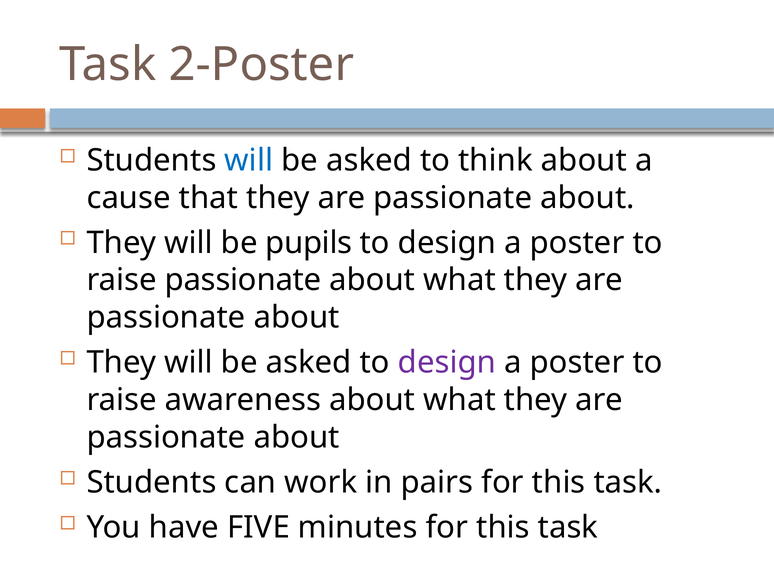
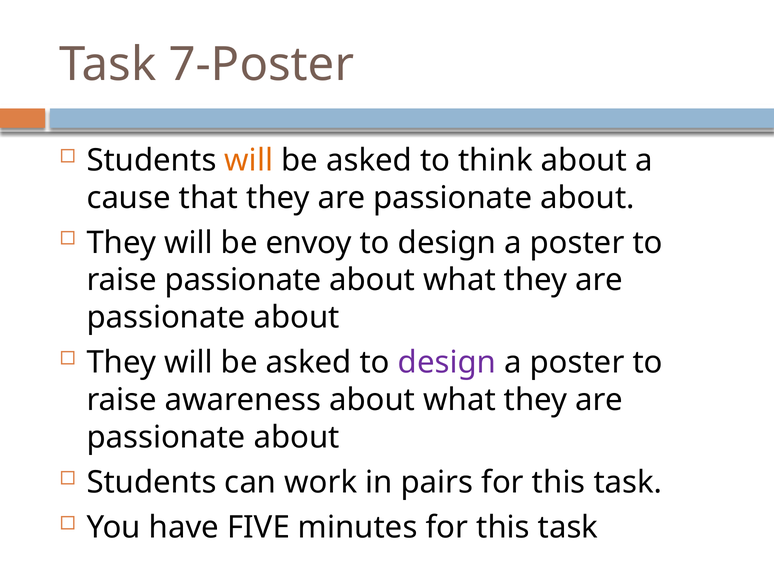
2-Poster: 2-Poster -> 7-Poster (261, 65)
will colour: blue -> orange (249, 160)
pupils: pupils -> envoy (309, 243)
